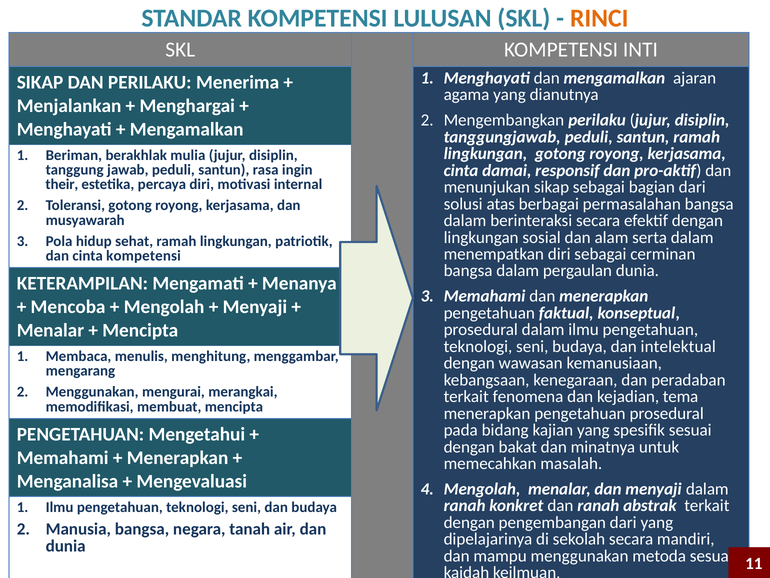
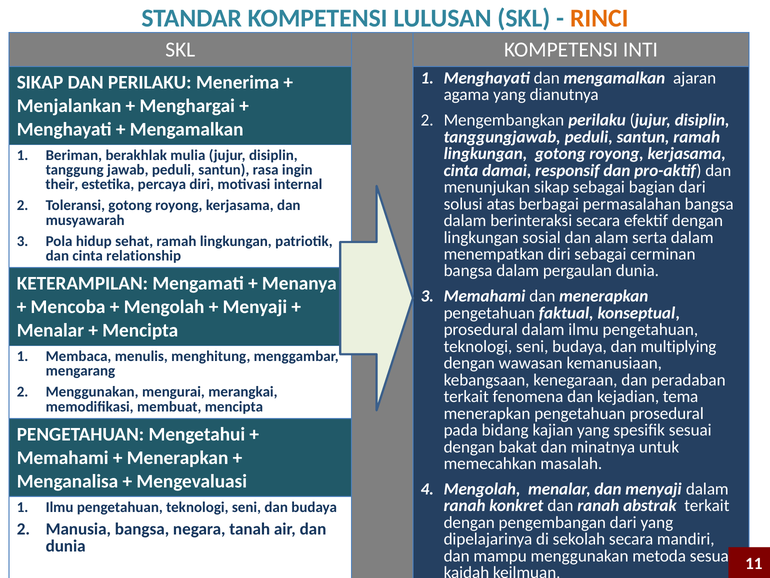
cinta kompetensi: kompetensi -> relationship (144, 256)
intelektual: intelektual -> multiplying (678, 346)
